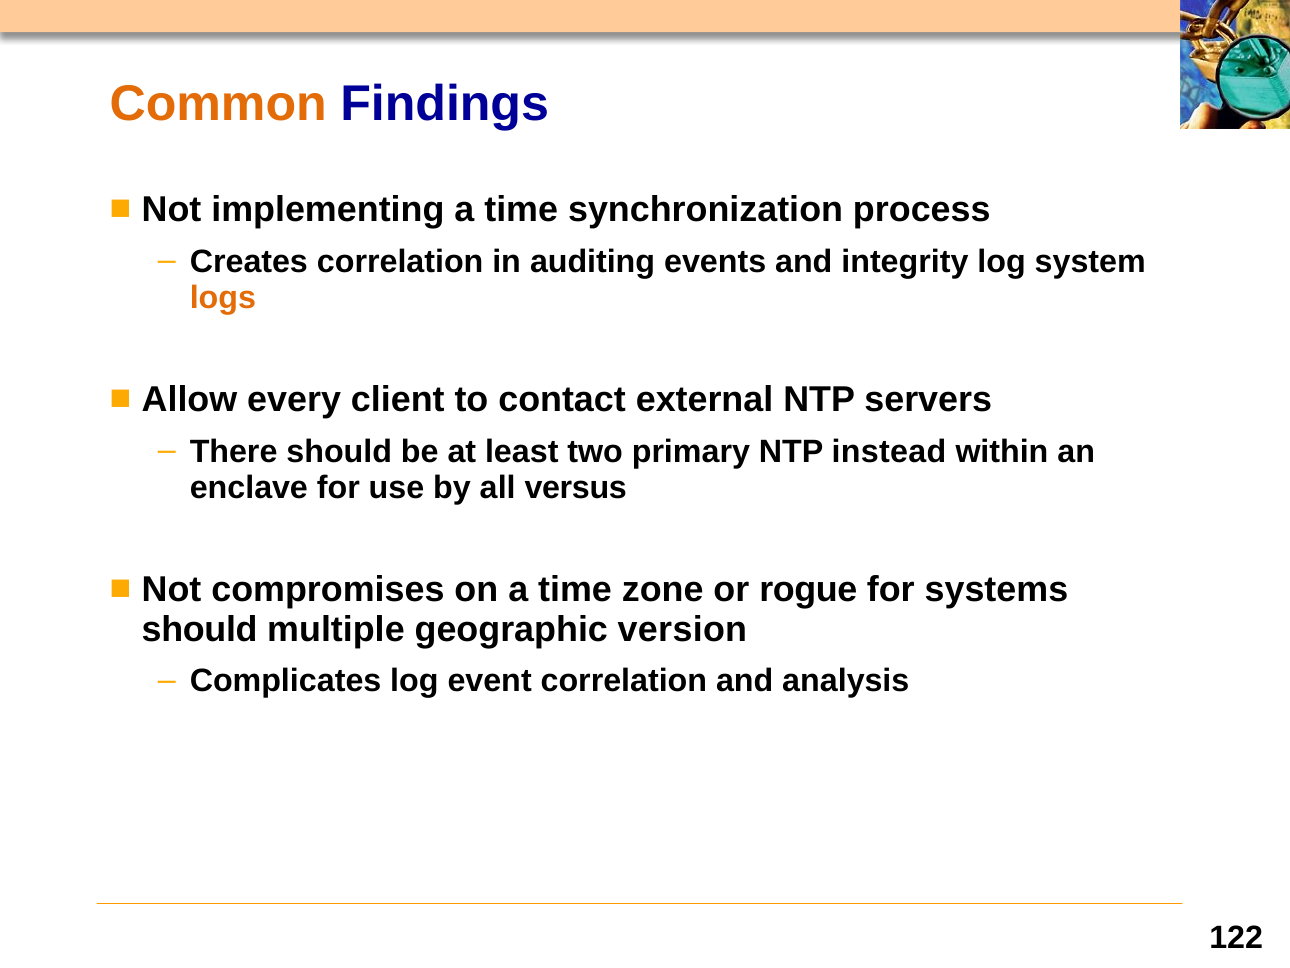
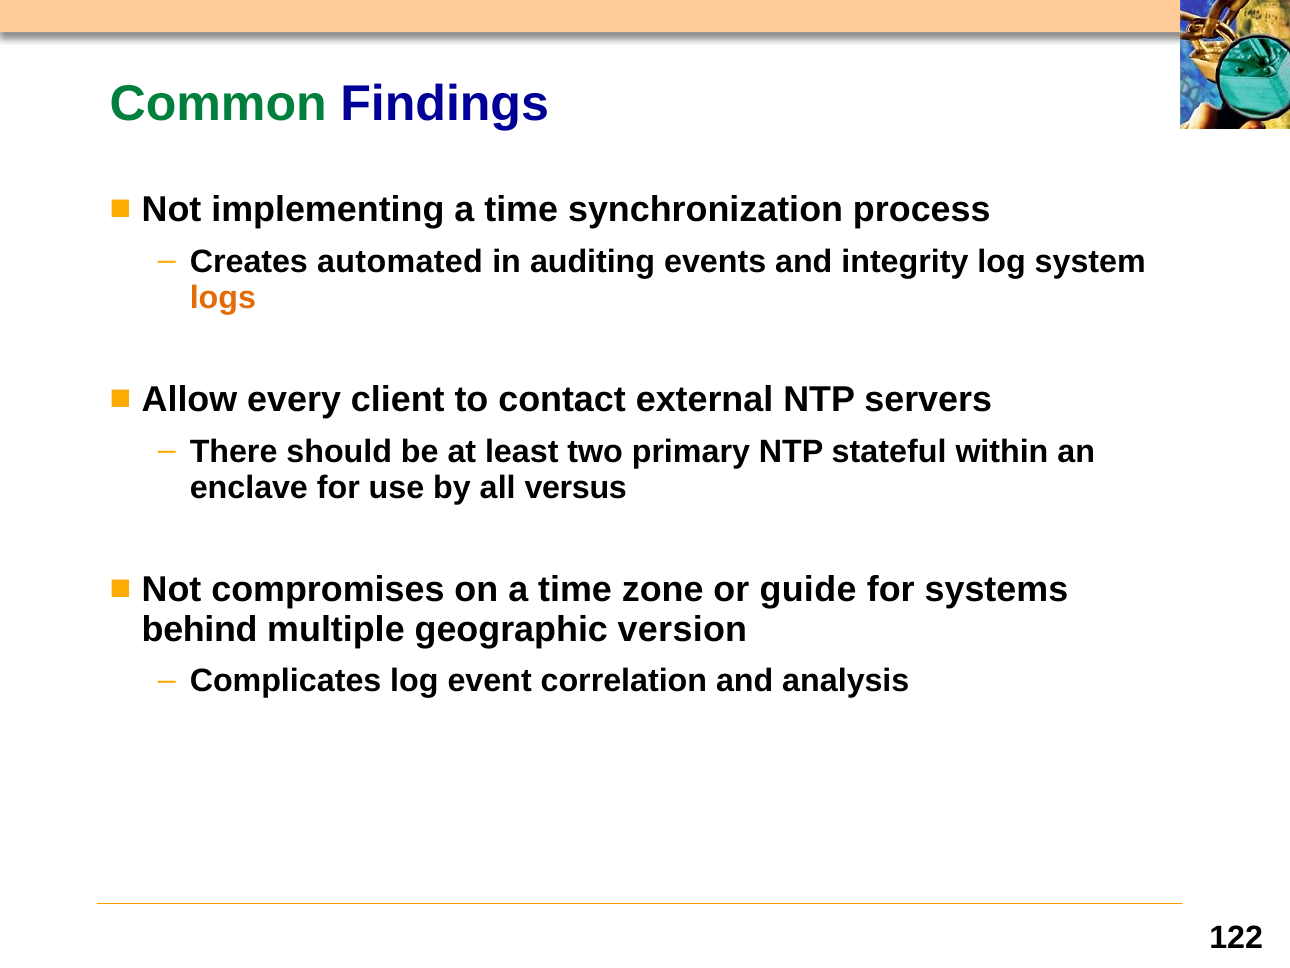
Common colour: orange -> green (218, 104)
Creates correlation: correlation -> automated (400, 262)
instead: instead -> stateful (889, 452)
rogue: rogue -> guide (808, 589)
should: should -> behind (200, 629)
